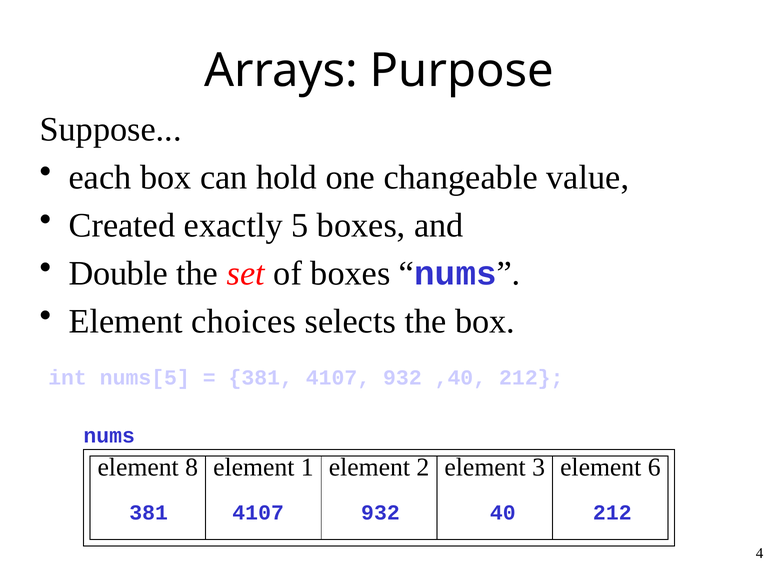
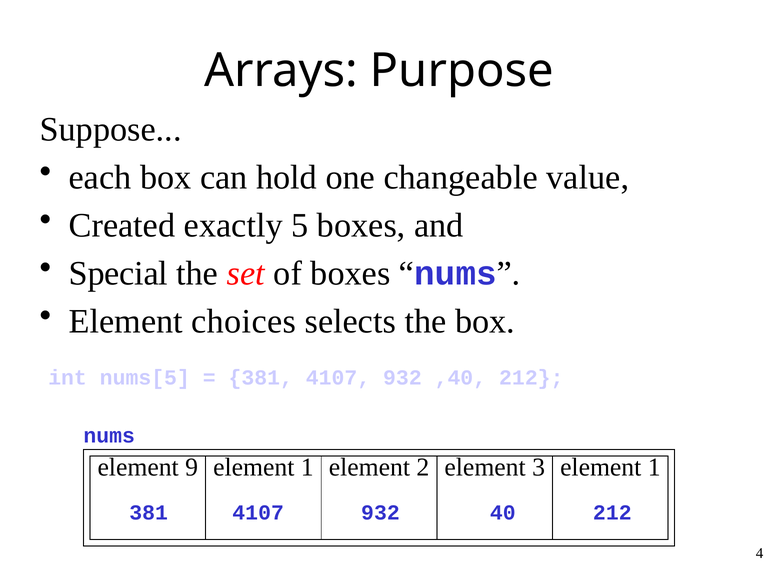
Double: Double -> Special (118, 274)
8: 8 -> 9 (192, 468)
3 element 6: 6 -> 1 (654, 468)
